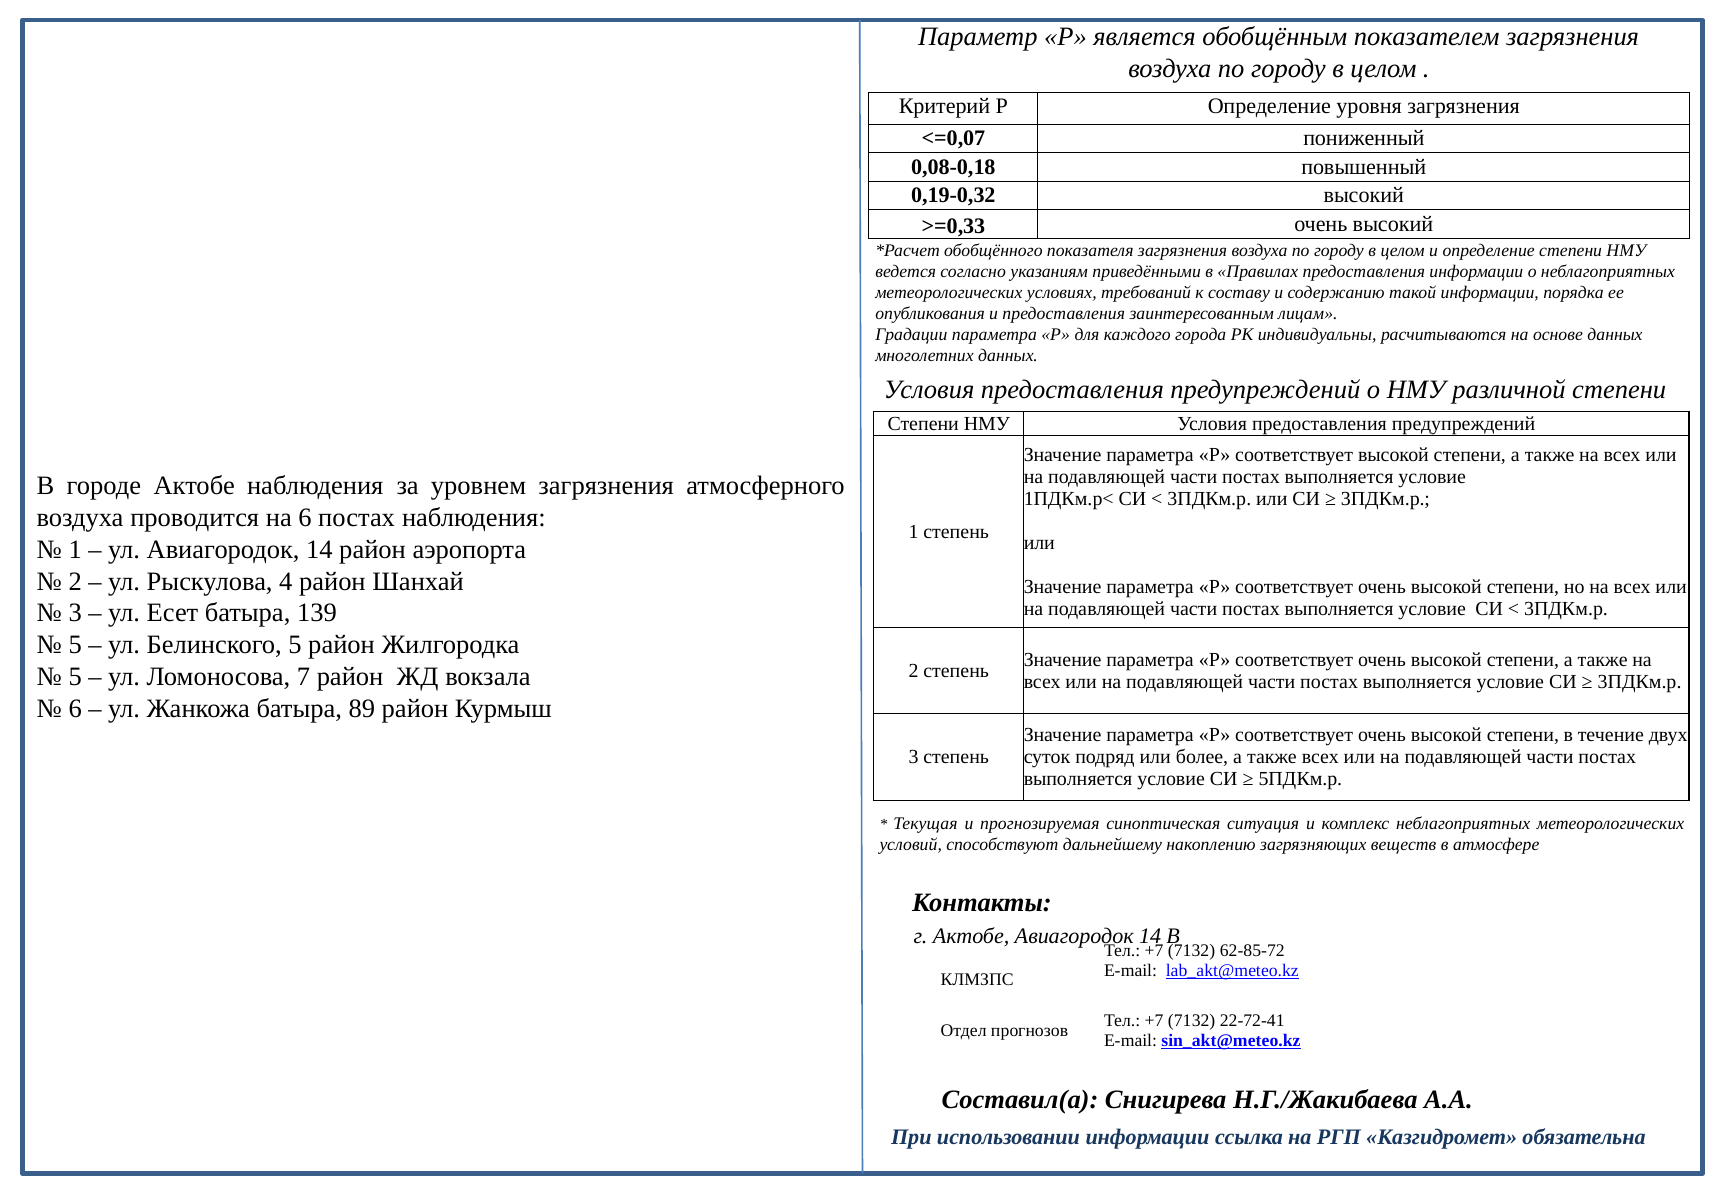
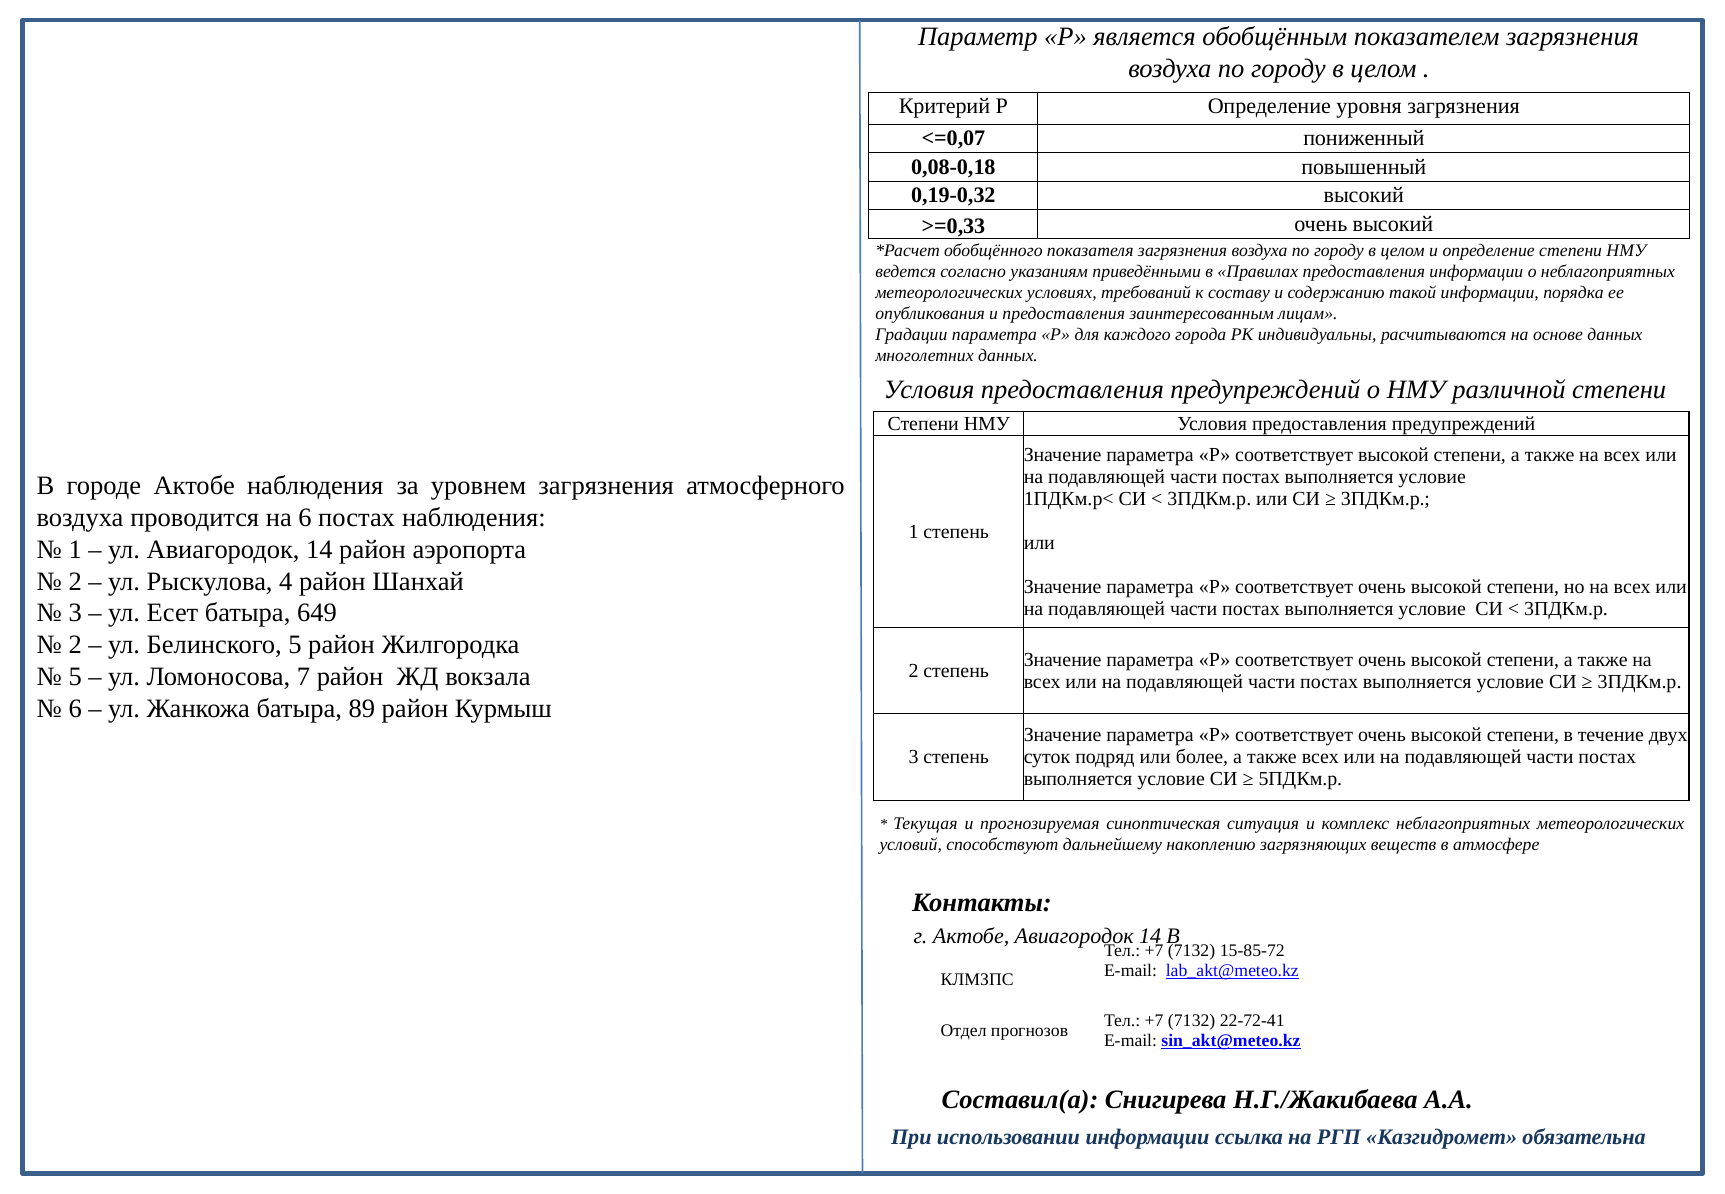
139: 139 -> 649 (317, 613)
5: 5 -> 2 (75, 645)
62-85-72: 62-85-72 -> 15-85-72 (1252, 951)
